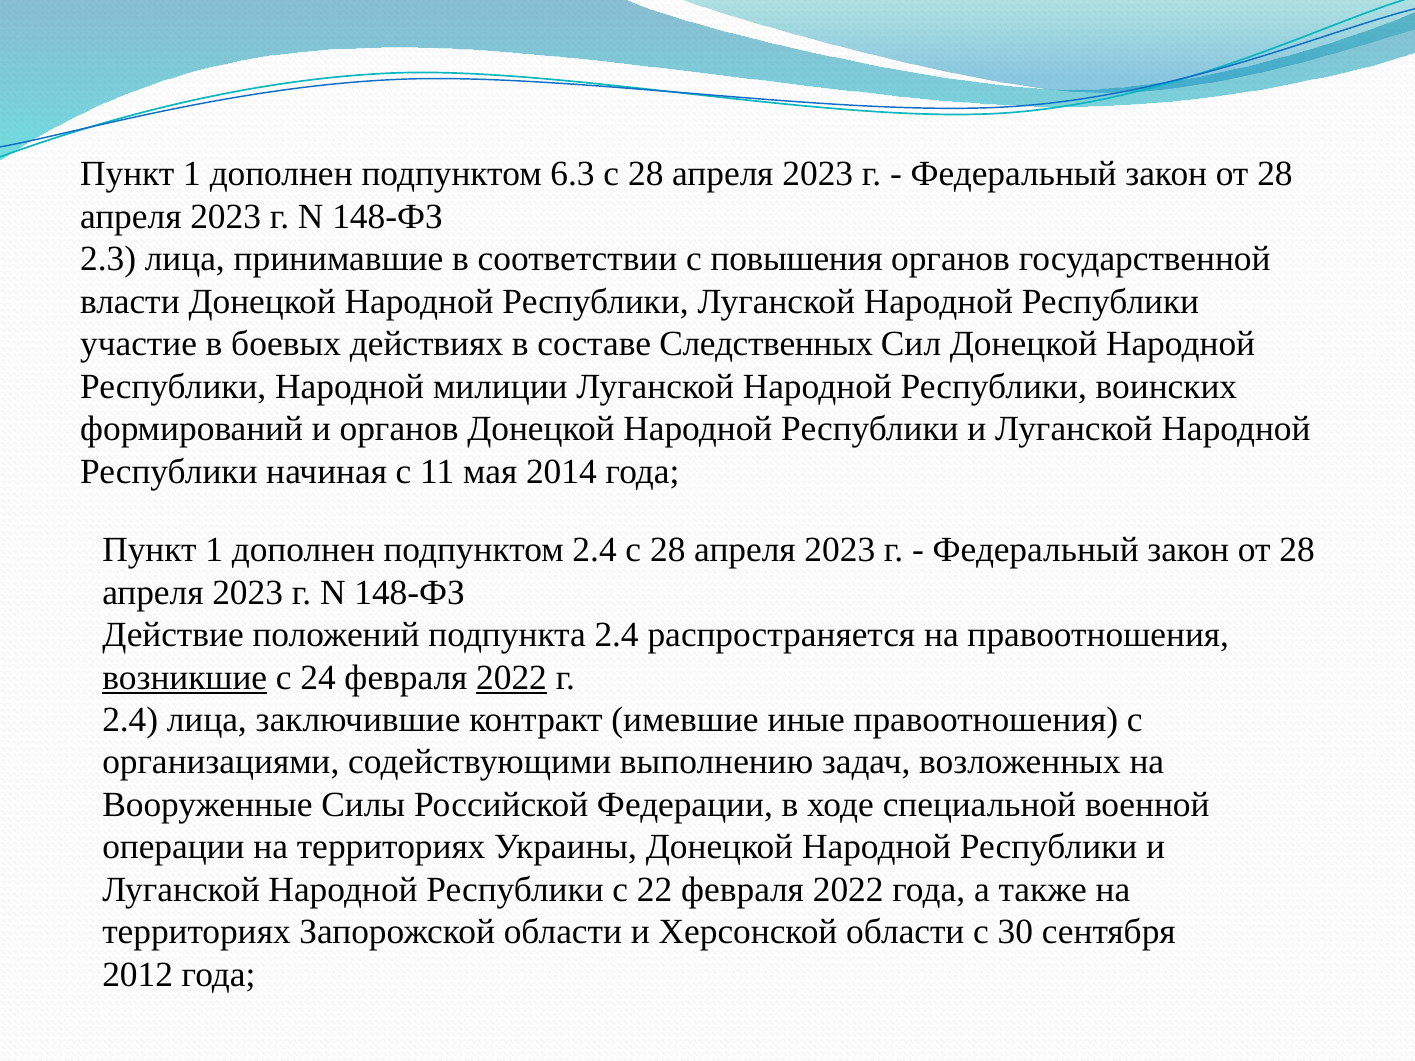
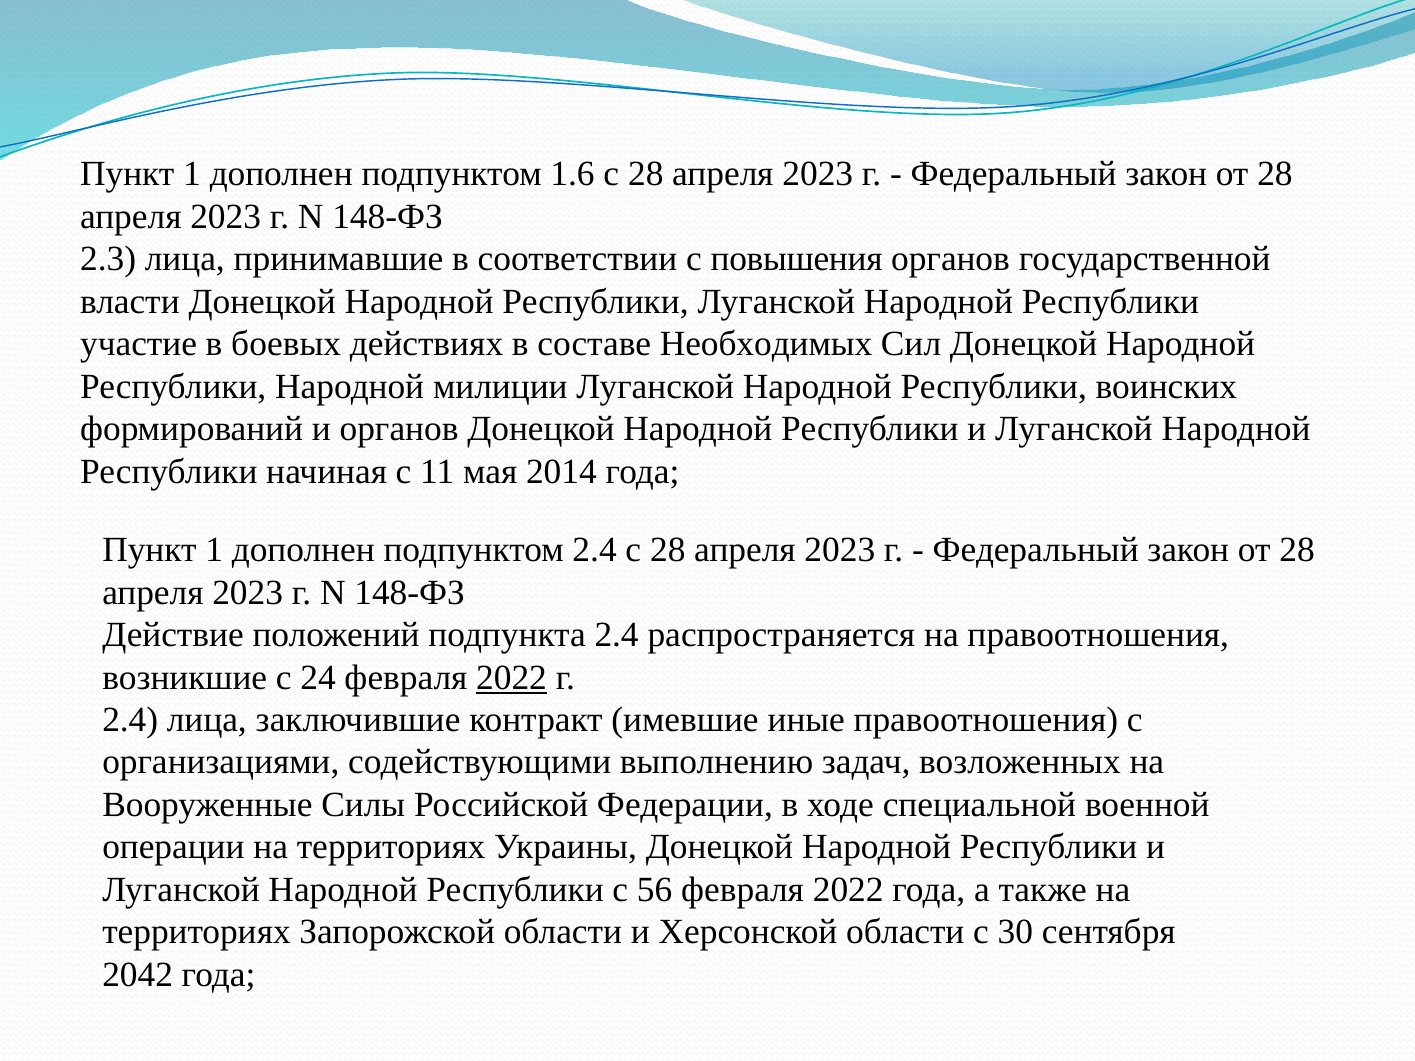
6.3: 6.3 -> 1.6 (573, 174)
Следственных: Следственных -> Необходимых (766, 344)
возникшие underline: present -> none (185, 678)
22: 22 -> 56 (655, 890)
2012: 2012 -> 2042 (138, 975)
